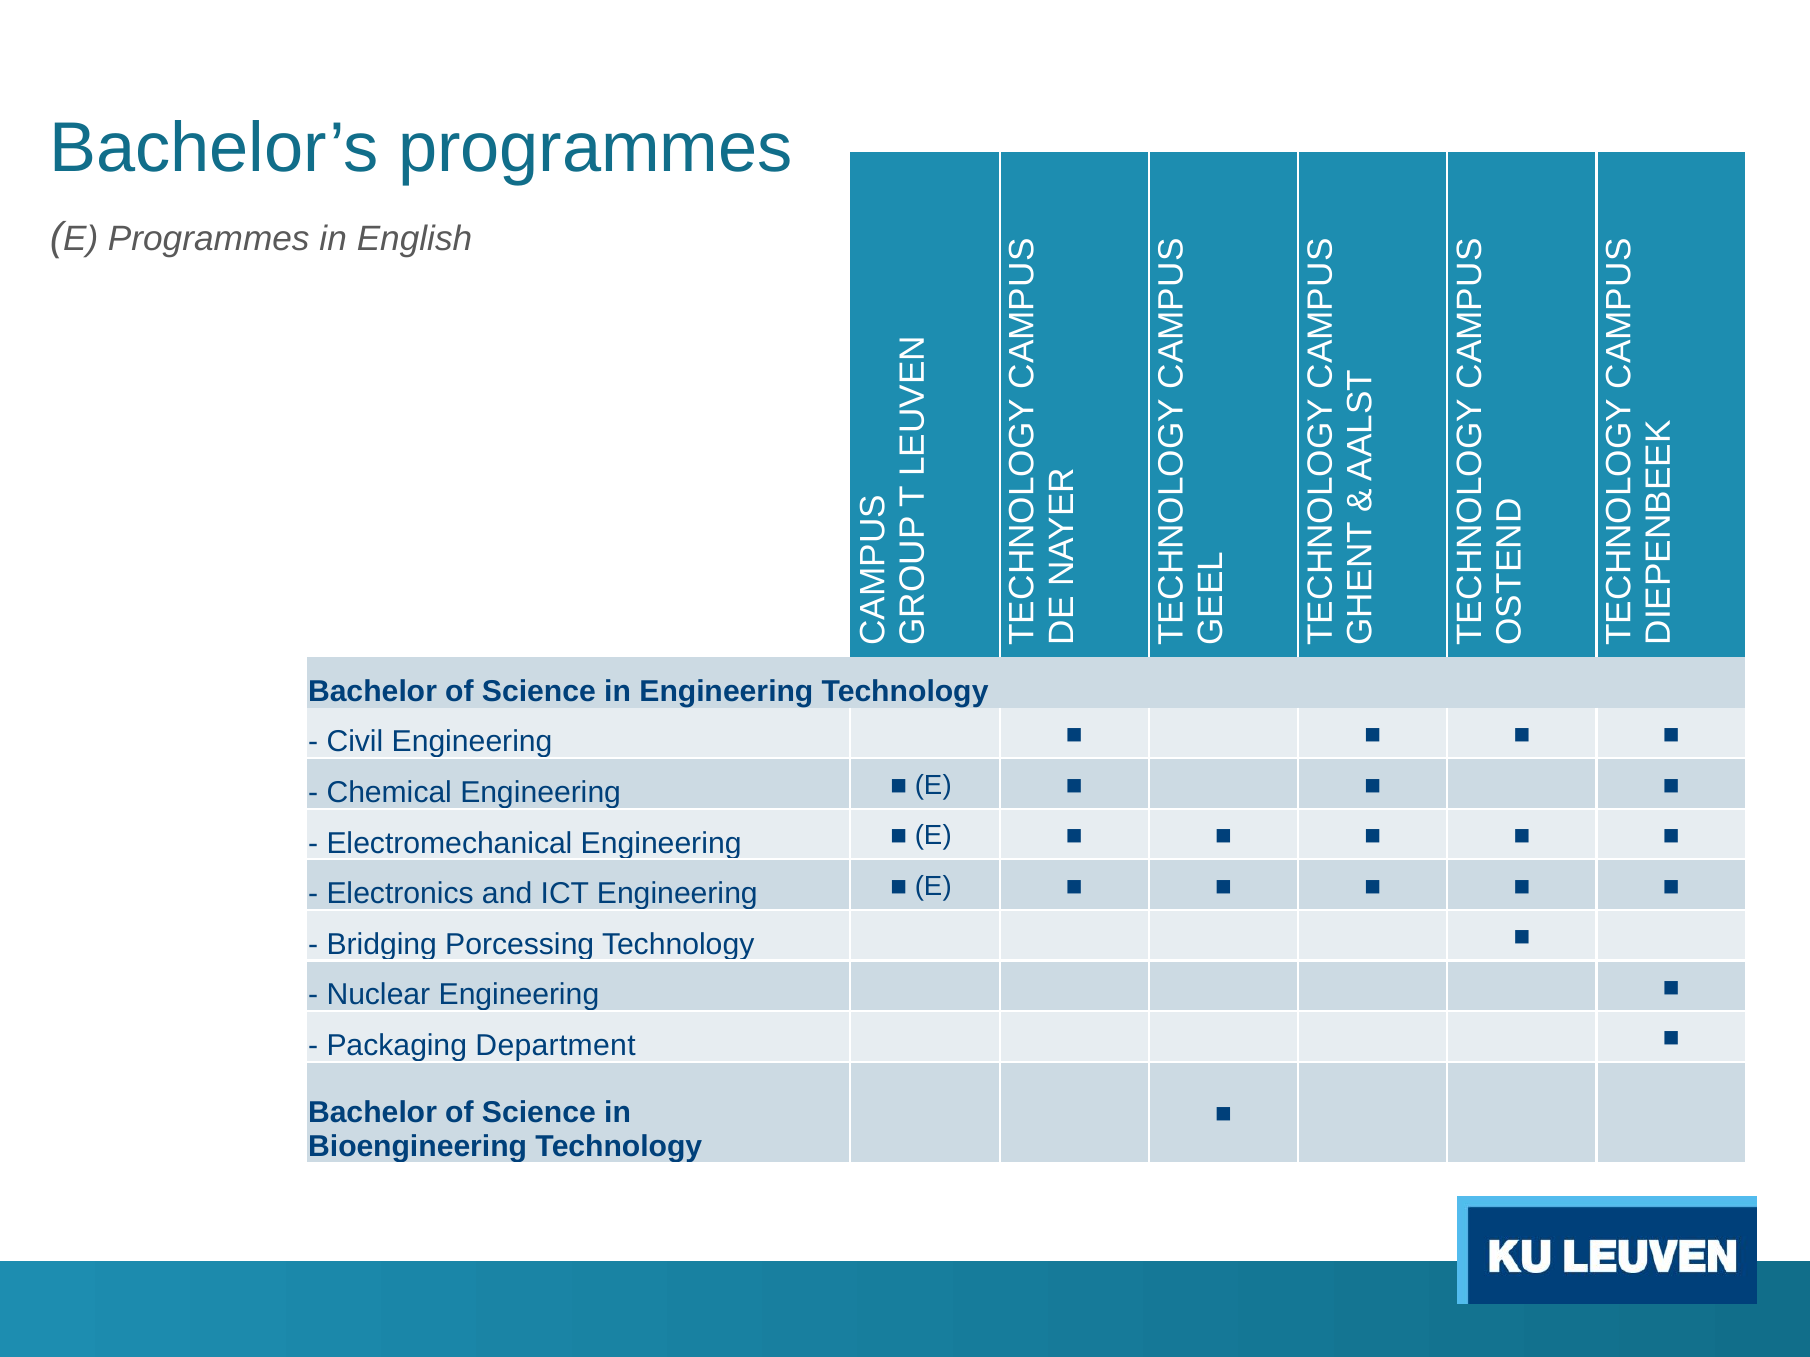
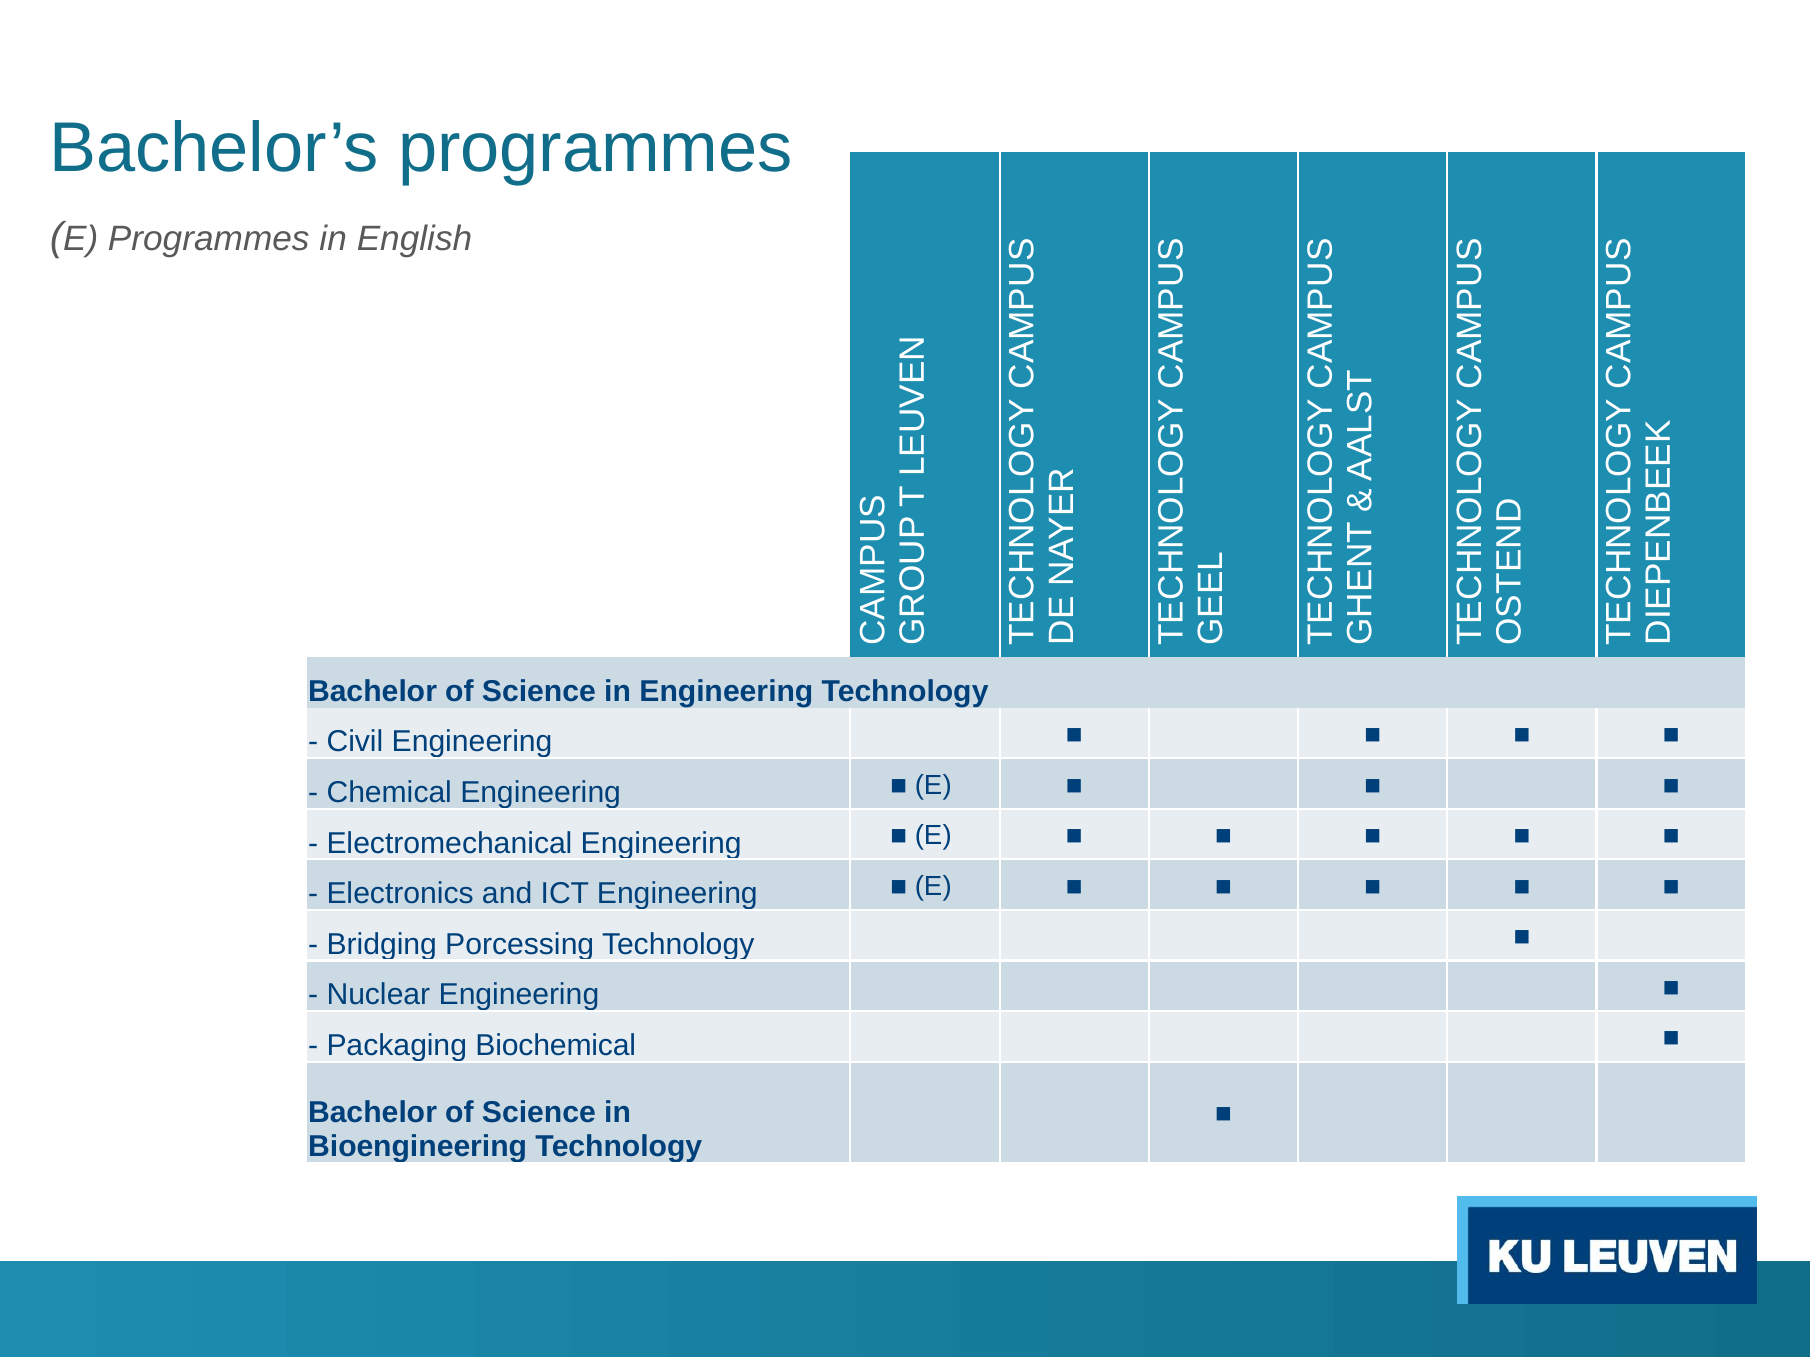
Department: Department -> Biochemical (556, 1046)
